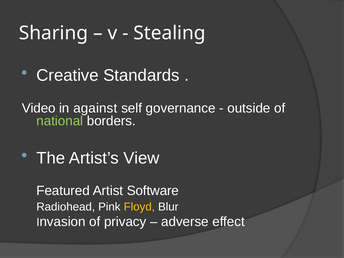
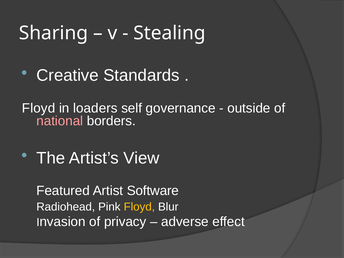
Video: Video -> Floyd (39, 108)
against: against -> loaders (95, 108)
national colour: light green -> pink (60, 121)
